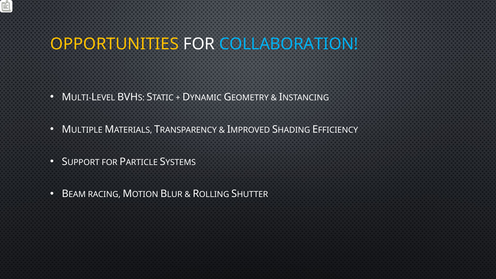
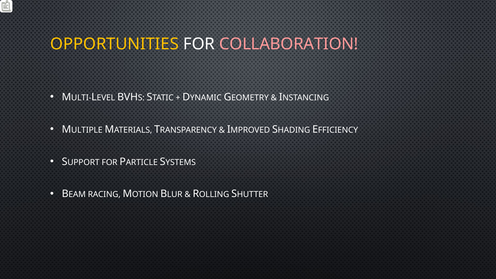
COLLABORATION colour: light blue -> pink (289, 44)
